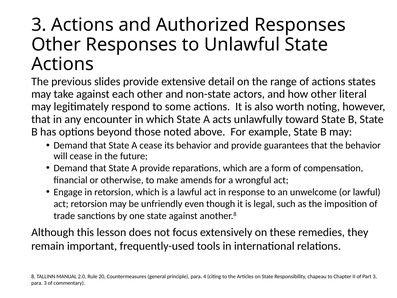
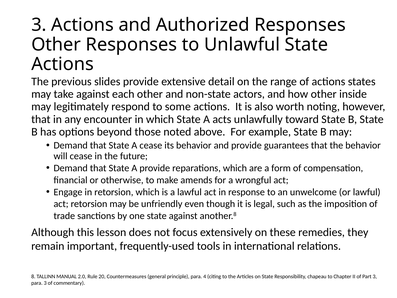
literal: literal -> inside (353, 94)
